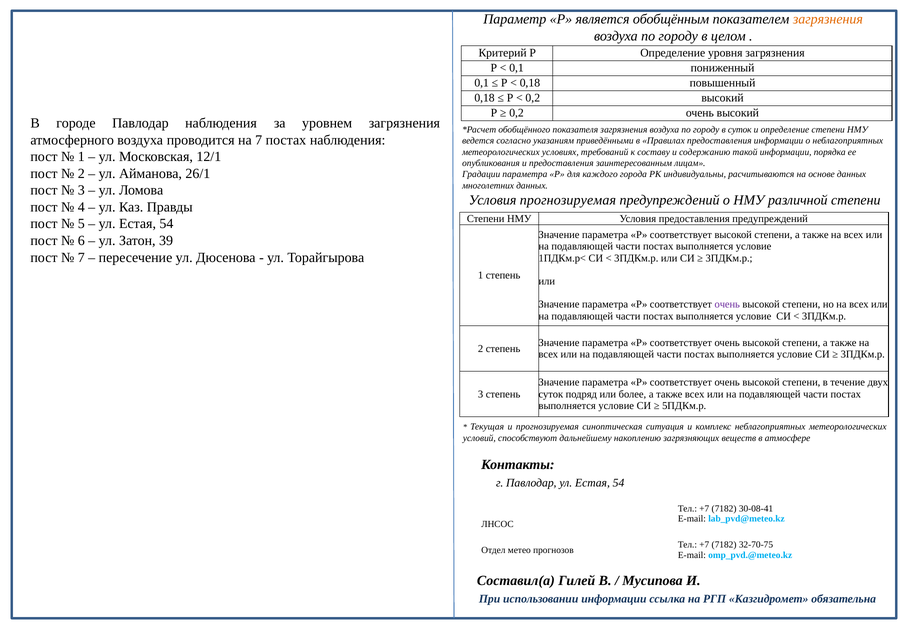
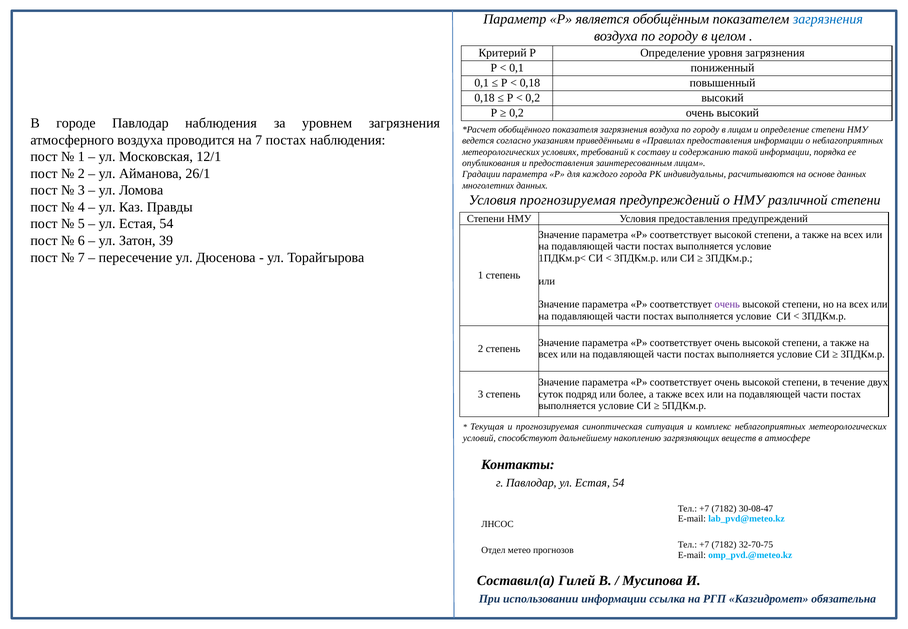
загрязнения colour: orange -> blue (828, 19)
в суток: суток -> лицам (740, 130)
30-08-41: 30-08-41 -> 30-08-47 (756, 508)
